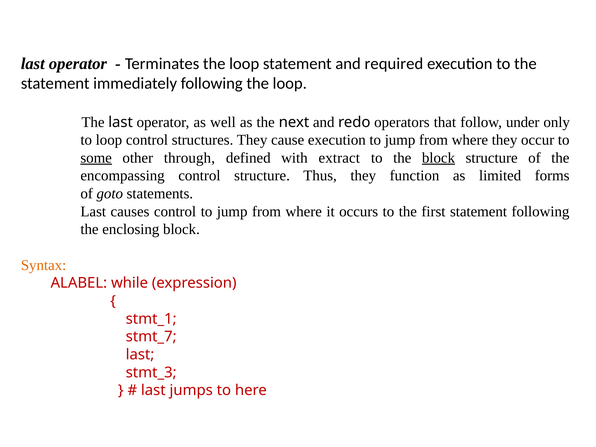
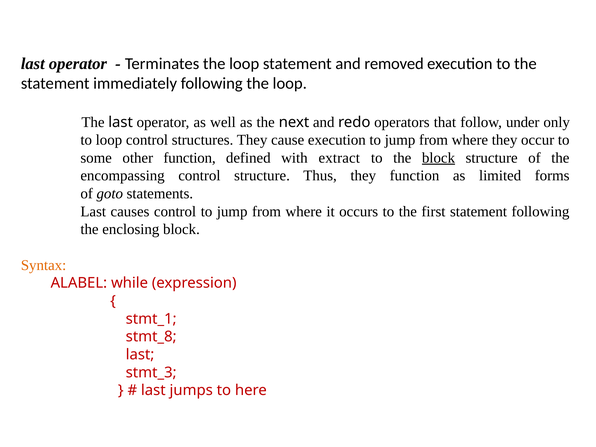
required: required -> removed (394, 64)
some underline: present -> none (96, 158)
other through: through -> function (190, 158)
stmt_7: stmt_7 -> stmt_8 (151, 337)
